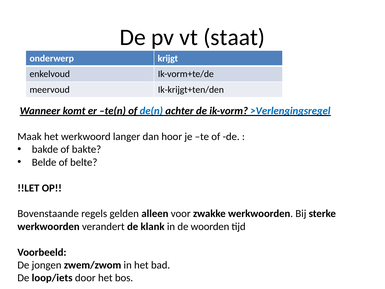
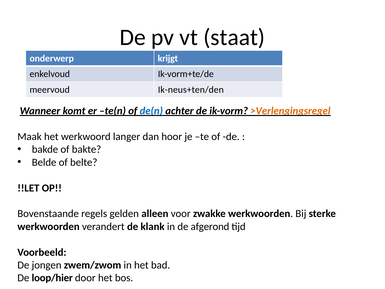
Ik-krijgt+ten/den: Ik-krijgt+ten/den -> Ik-neus+ten/den (191, 90)
>Verlengingsregel colour: blue -> orange (290, 111)
woorden: woorden -> afgerond (210, 226)
loop/iets: loop/iets -> loop/hier (52, 278)
